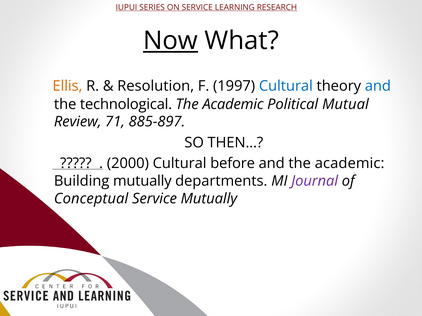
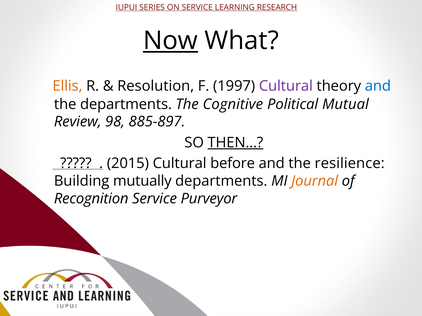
Cultural colour: blue -> purple (286, 86)
the technological: technological -> departments (126, 104)
Academic: Academic -> Cognitive (233, 104)
71: 71 -> 98 (115, 122)
THEN… underline: none -> present (235, 143)
2000: 2000 -> 2015 (128, 164)
and the academic: academic -> resilience (350, 164)
Journal colour: purple -> orange (315, 181)
Conceptual: Conceptual -> Recognition (91, 199)
Service Mutually: Mutually -> Purveyor (209, 199)
